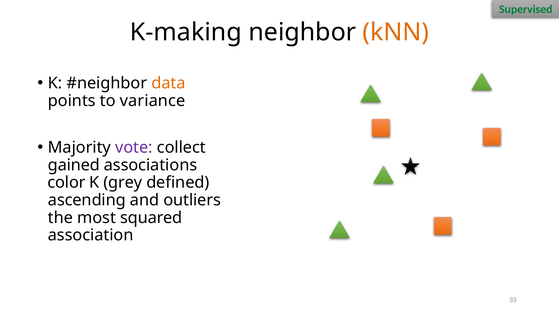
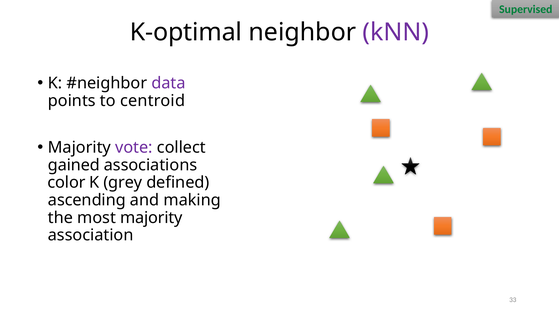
K-making: K-making -> K-optimal (186, 32)
kNN colour: orange -> purple (396, 32)
data colour: orange -> purple (168, 83)
variance: variance -> centroid (153, 101)
outliers: outliers -> making (192, 200)
most squared: squared -> majority (151, 218)
